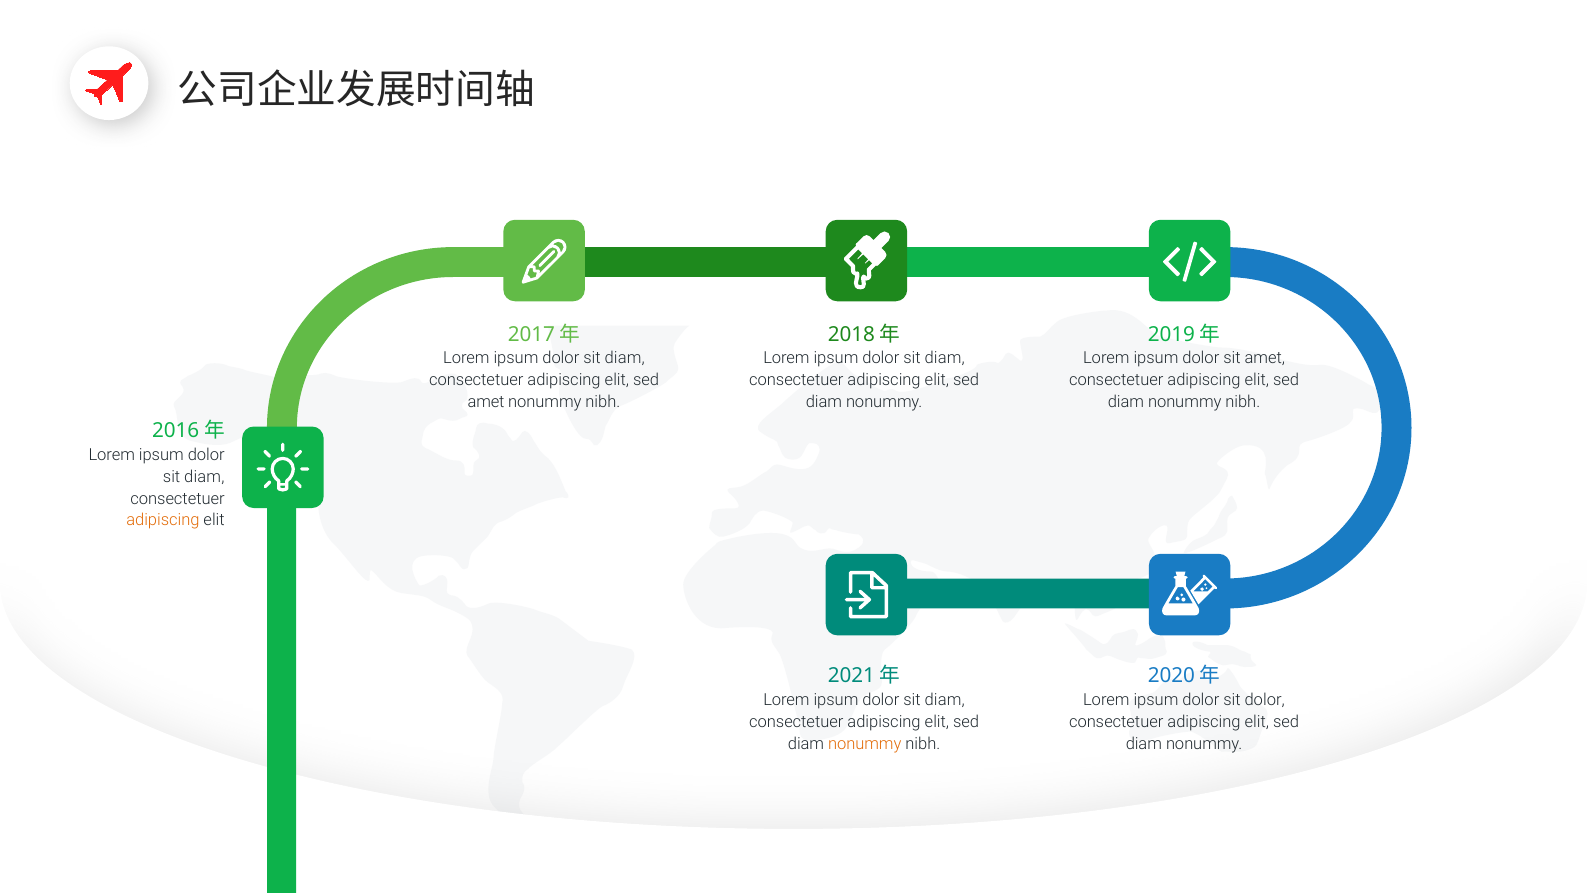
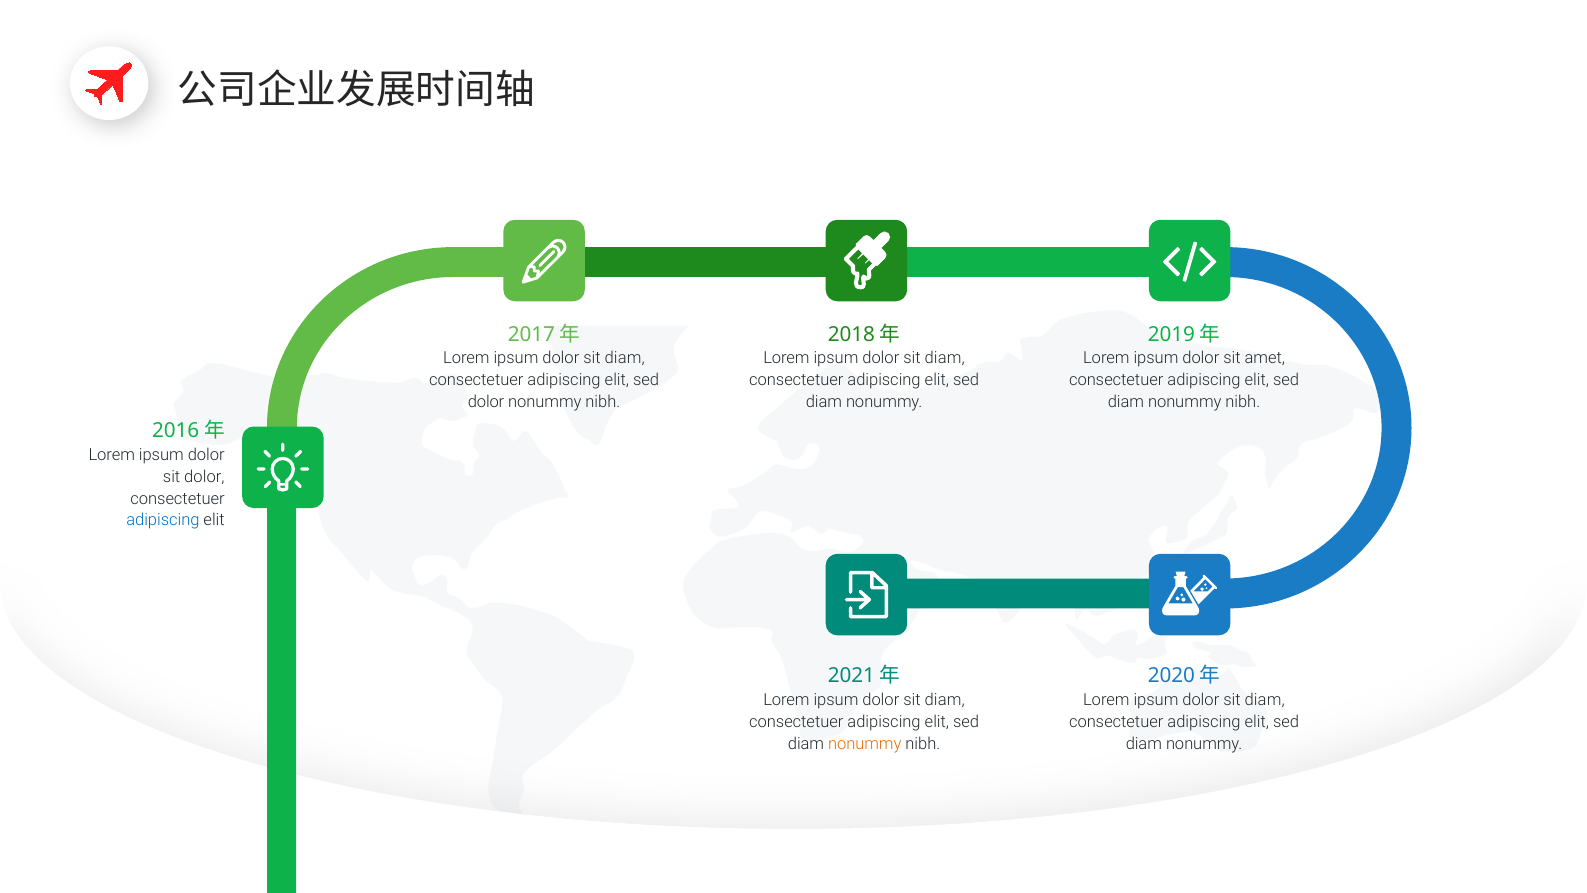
amet: amet -> dolor (486, 402)
diam: diam -> dolor (204, 477)
adipiscing colour: orange -> blue (163, 520)
dolor: dolor -> diam (1265, 700)
